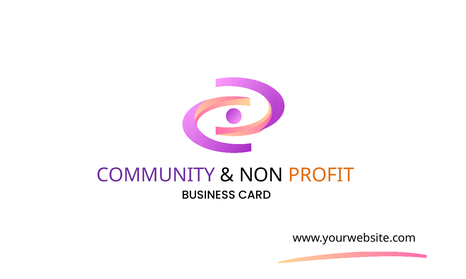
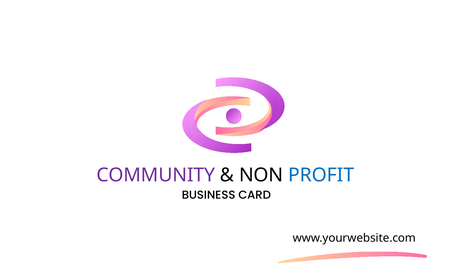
PROFIT colour: orange -> blue (321, 176)
